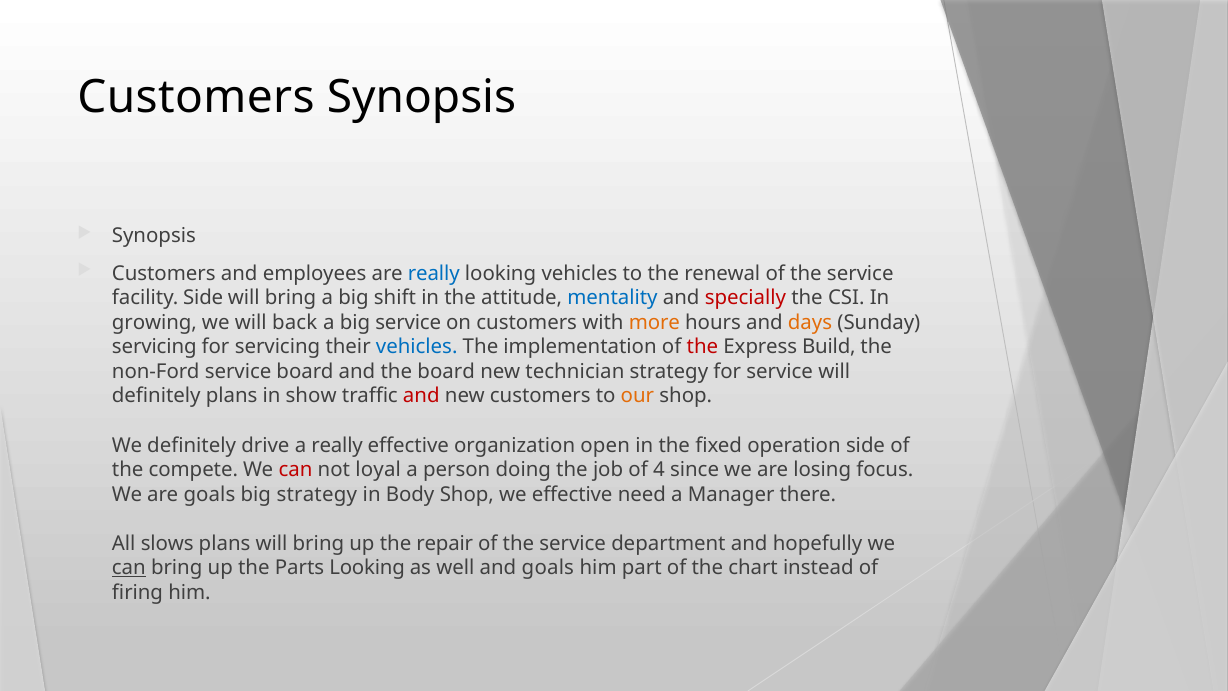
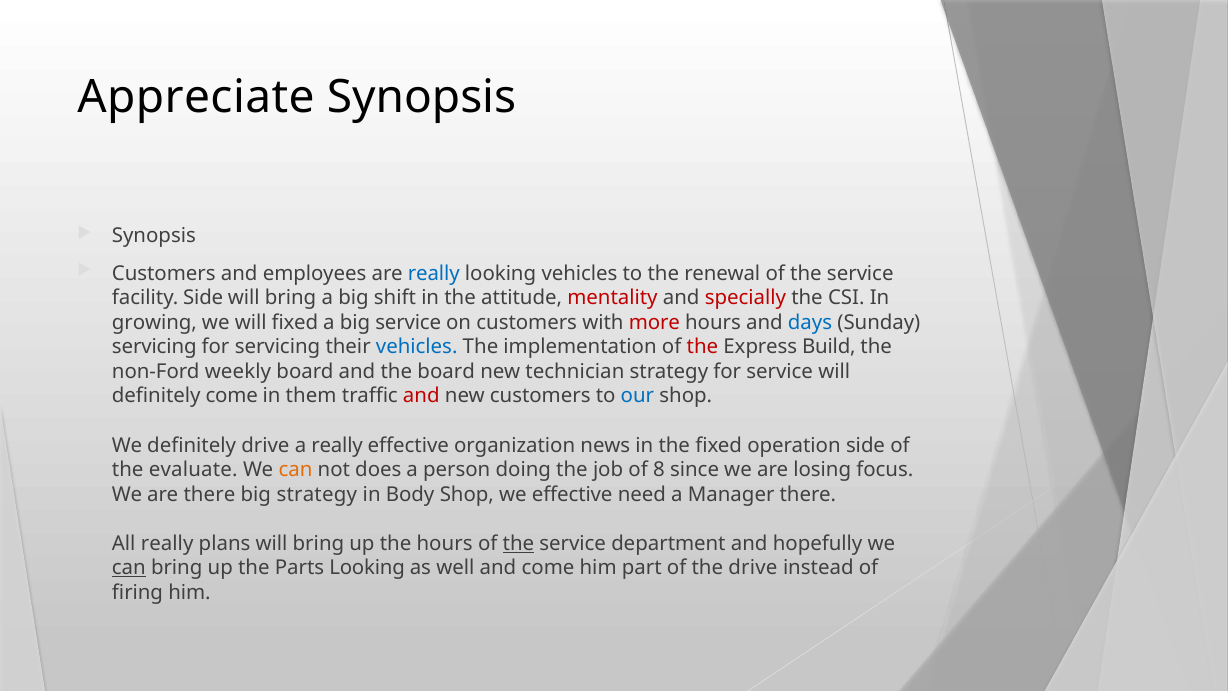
Customers: Customers -> Appreciate (196, 97)
mentality colour: blue -> red (612, 298)
will back: back -> fixed (295, 322)
more colour: orange -> red (654, 322)
days colour: orange -> blue (810, 322)
non-Ford service: service -> weekly (238, 371)
definitely plans: plans -> come (232, 396)
show: show -> them (311, 396)
our colour: orange -> blue (637, 396)
open: open -> news (605, 445)
compete: compete -> evaluate (193, 470)
can colour: red -> orange (296, 470)
loyal: loyal -> does (378, 470)
4: 4 -> 8 (659, 470)
are goals: goals -> there (209, 494)
All slows: slows -> really (167, 543)
the repair: repair -> hours (445, 543)
the underline: none -> present (518, 543)
and goals: goals -> come (548, 568)
the chart: chart -> drive (753, 568)
